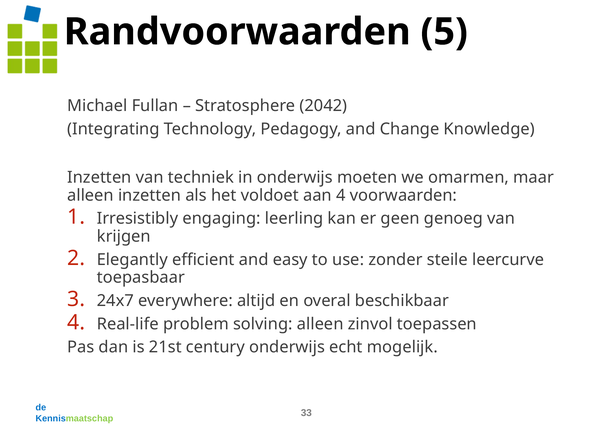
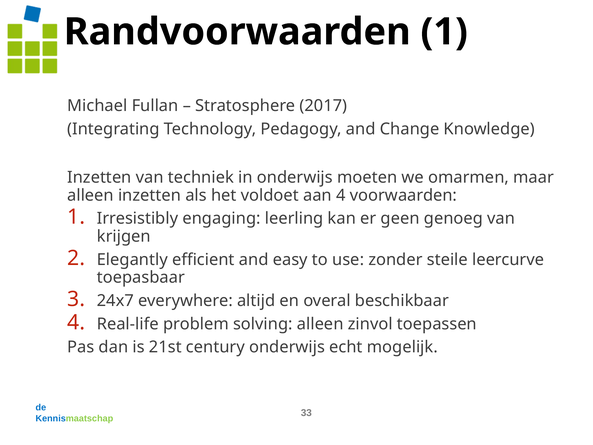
Randvoorwaarden 5: 5 -> 1 (444, 32)
2042: 2042 -> 2017 (323, 106)
